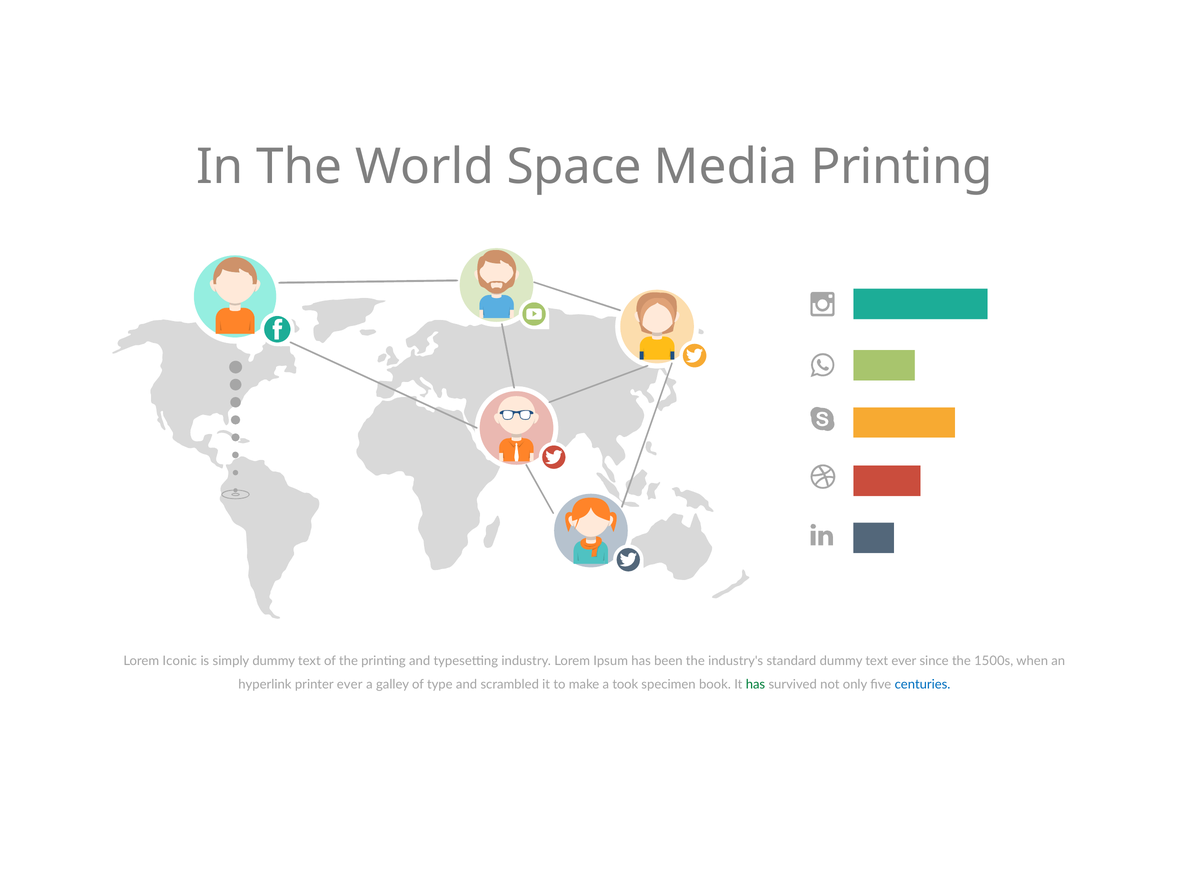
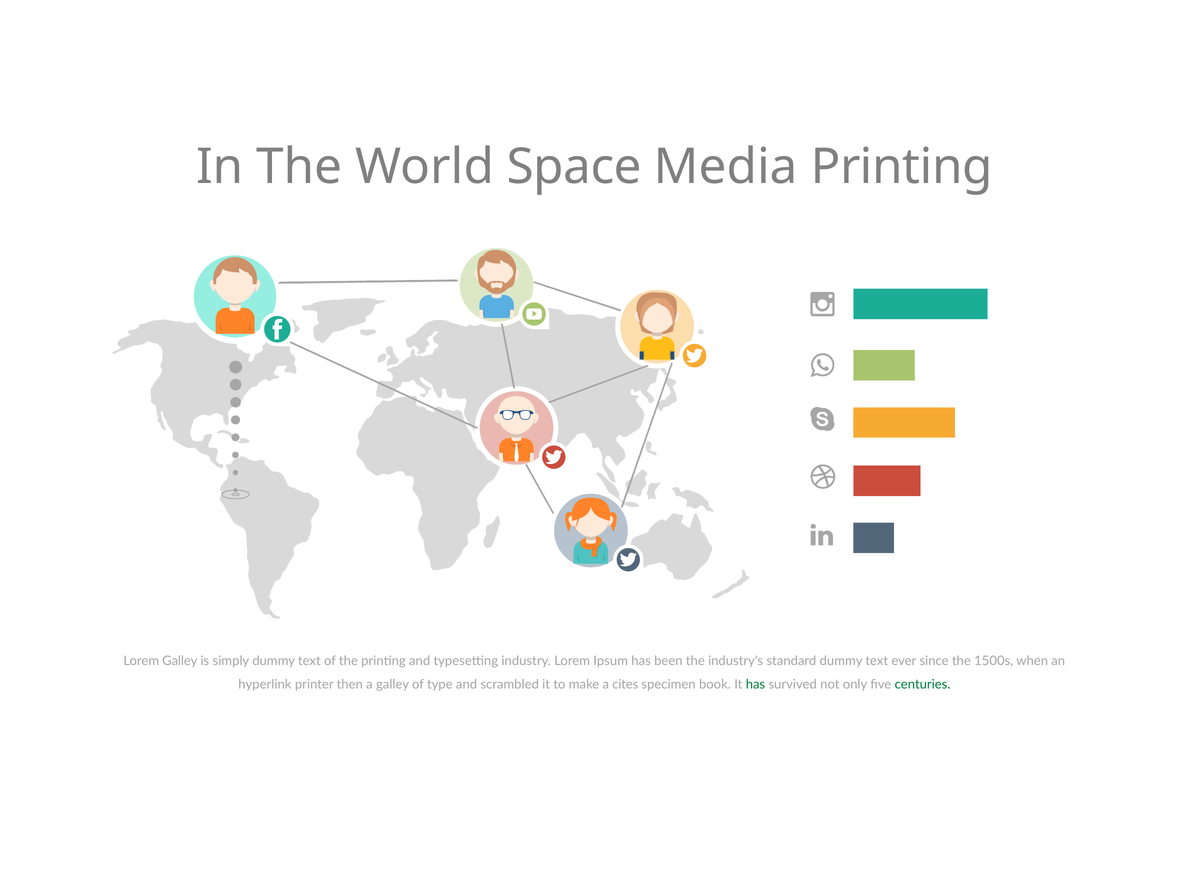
Lorem Iconic: Iconic -> Galley (180, 661)
printer ever: ever -> then (350, 685)
took: took -> cites (625, 685)
centuries colour: blue -> green (923, 685)
